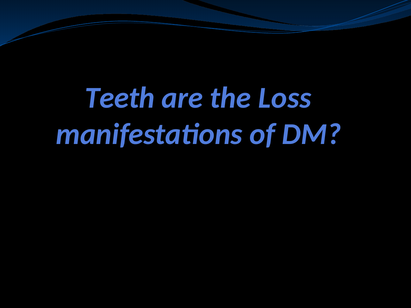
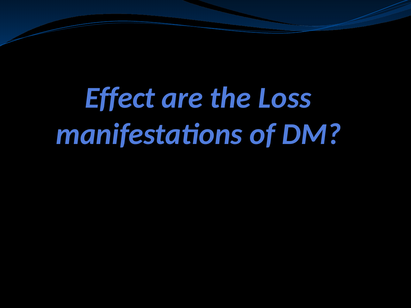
Teeth: Teeth -> Effect (120, 98)
